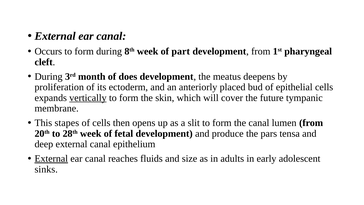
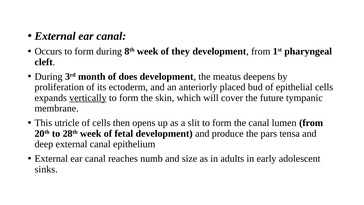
part: part -> they (181, 51)
stapes: stapes -> utricle (67, 123)
External underline: present -> none (51, 158)
fluids: fluids -> numb (151, 158)
